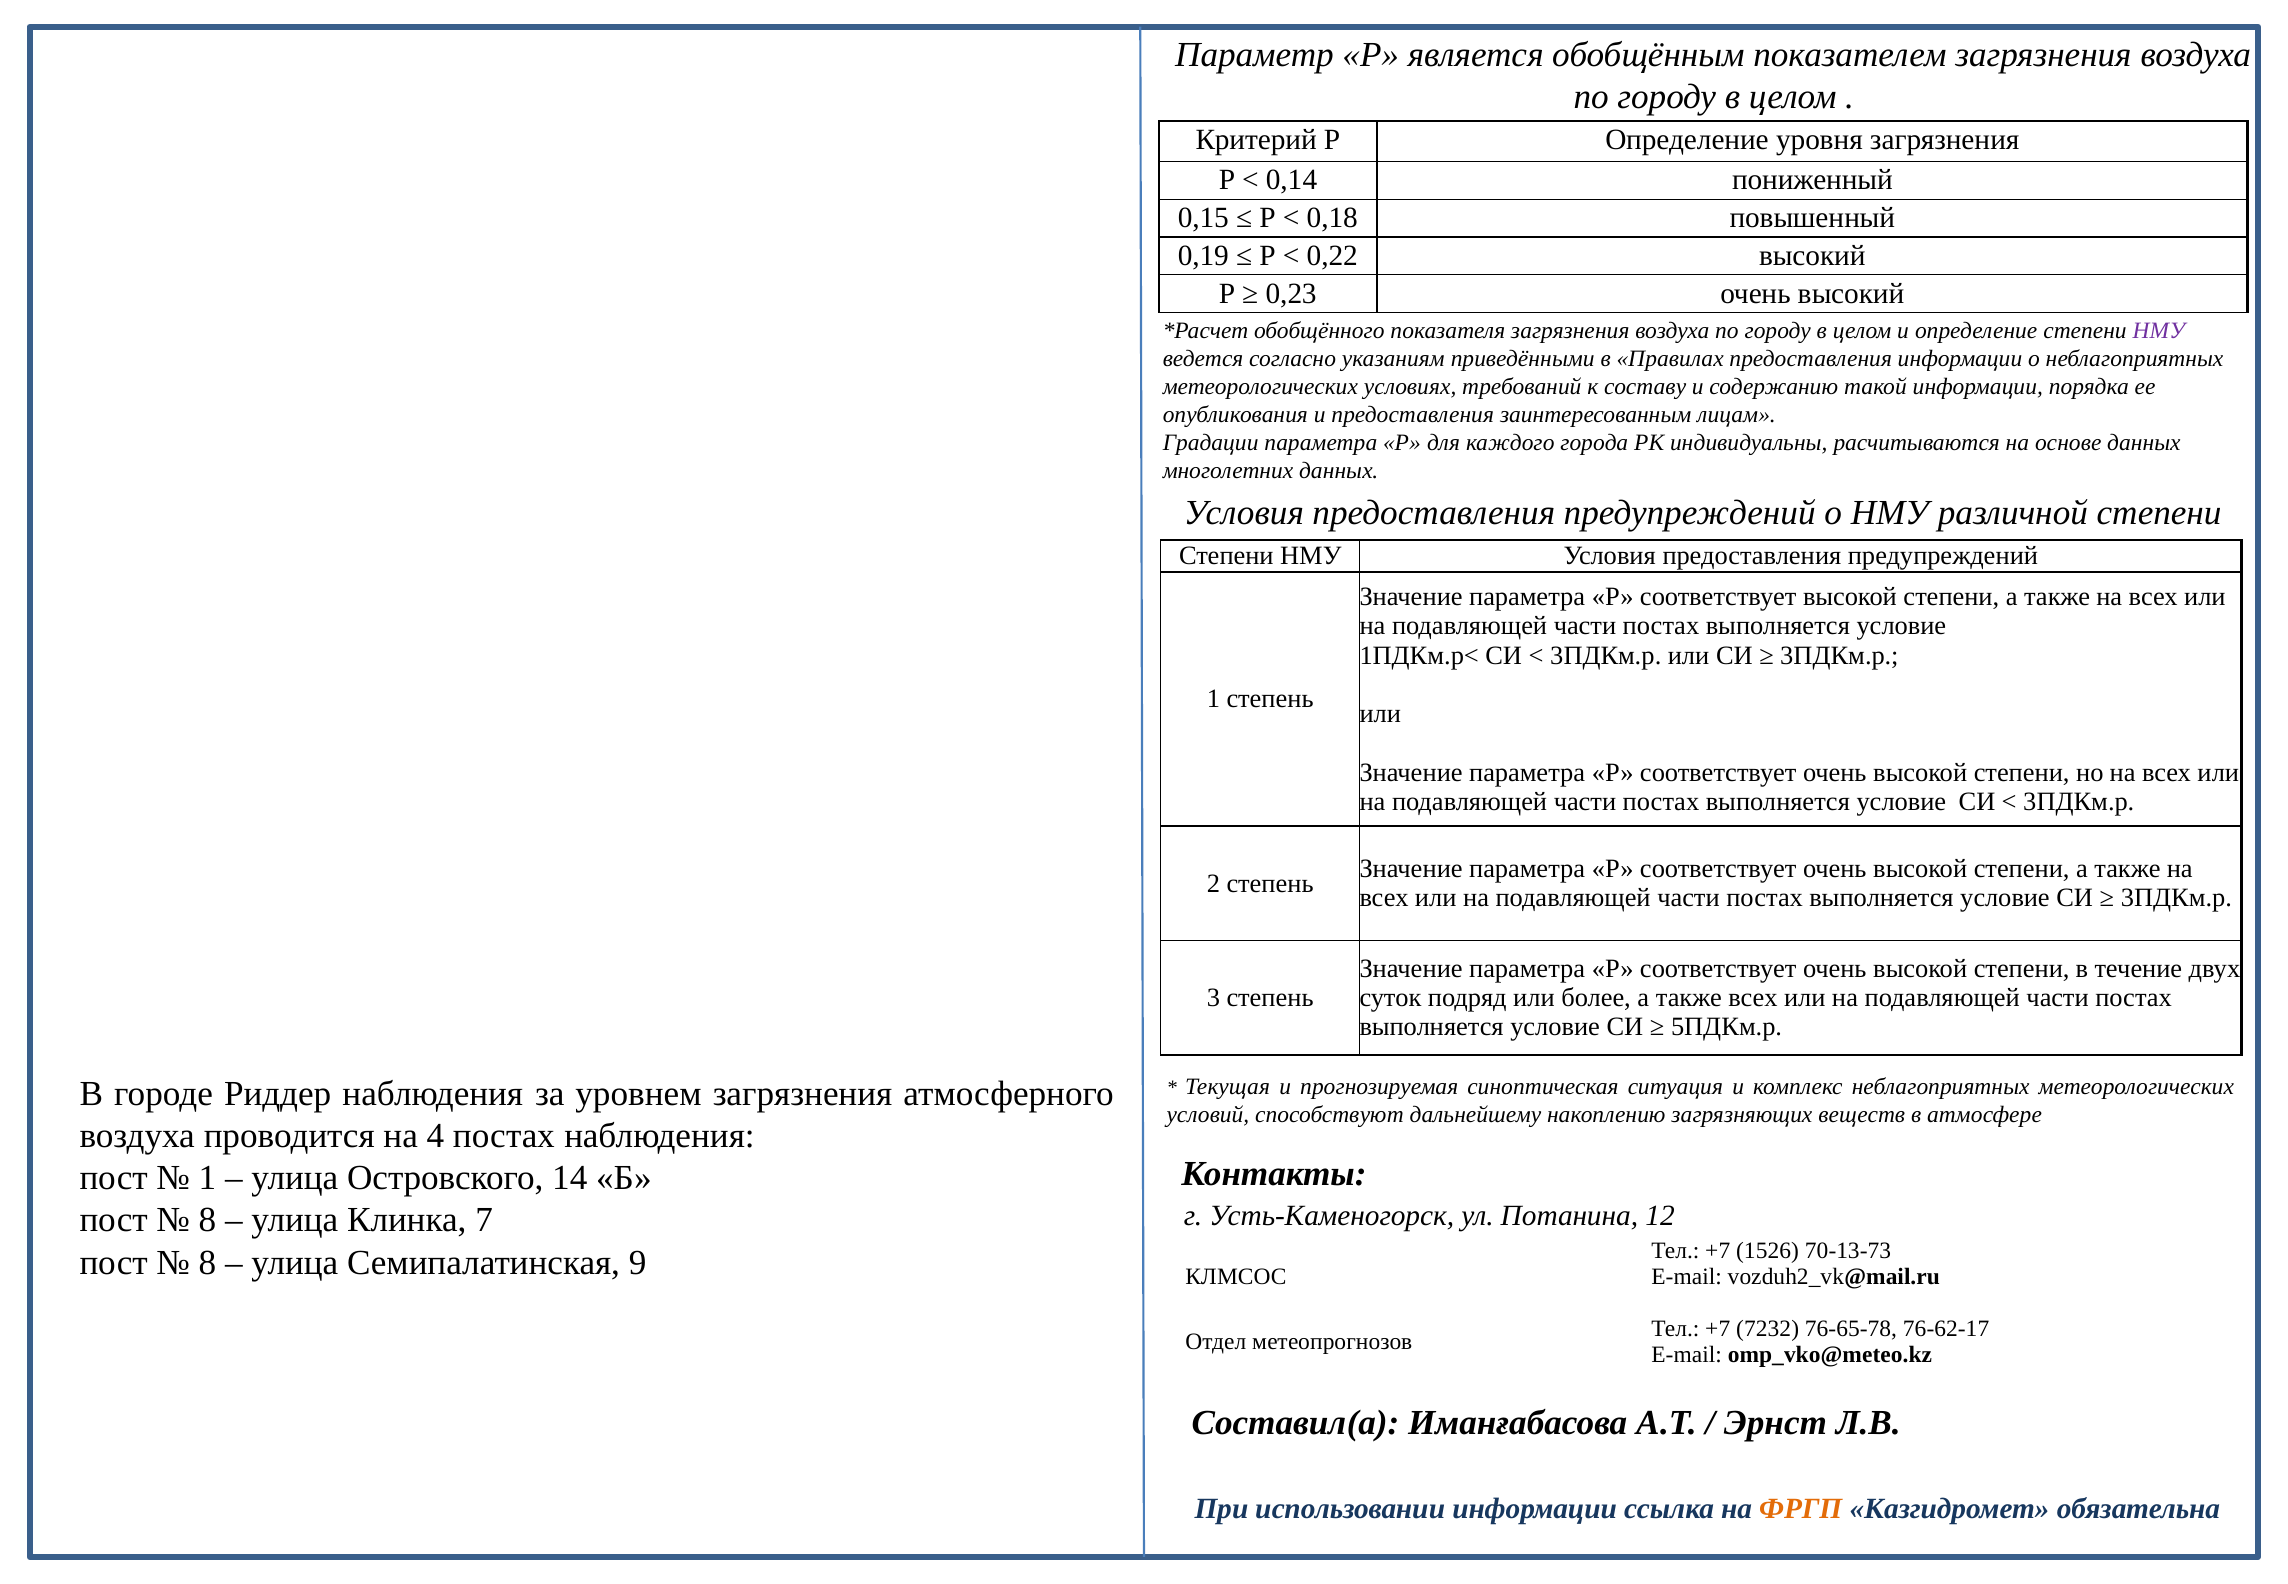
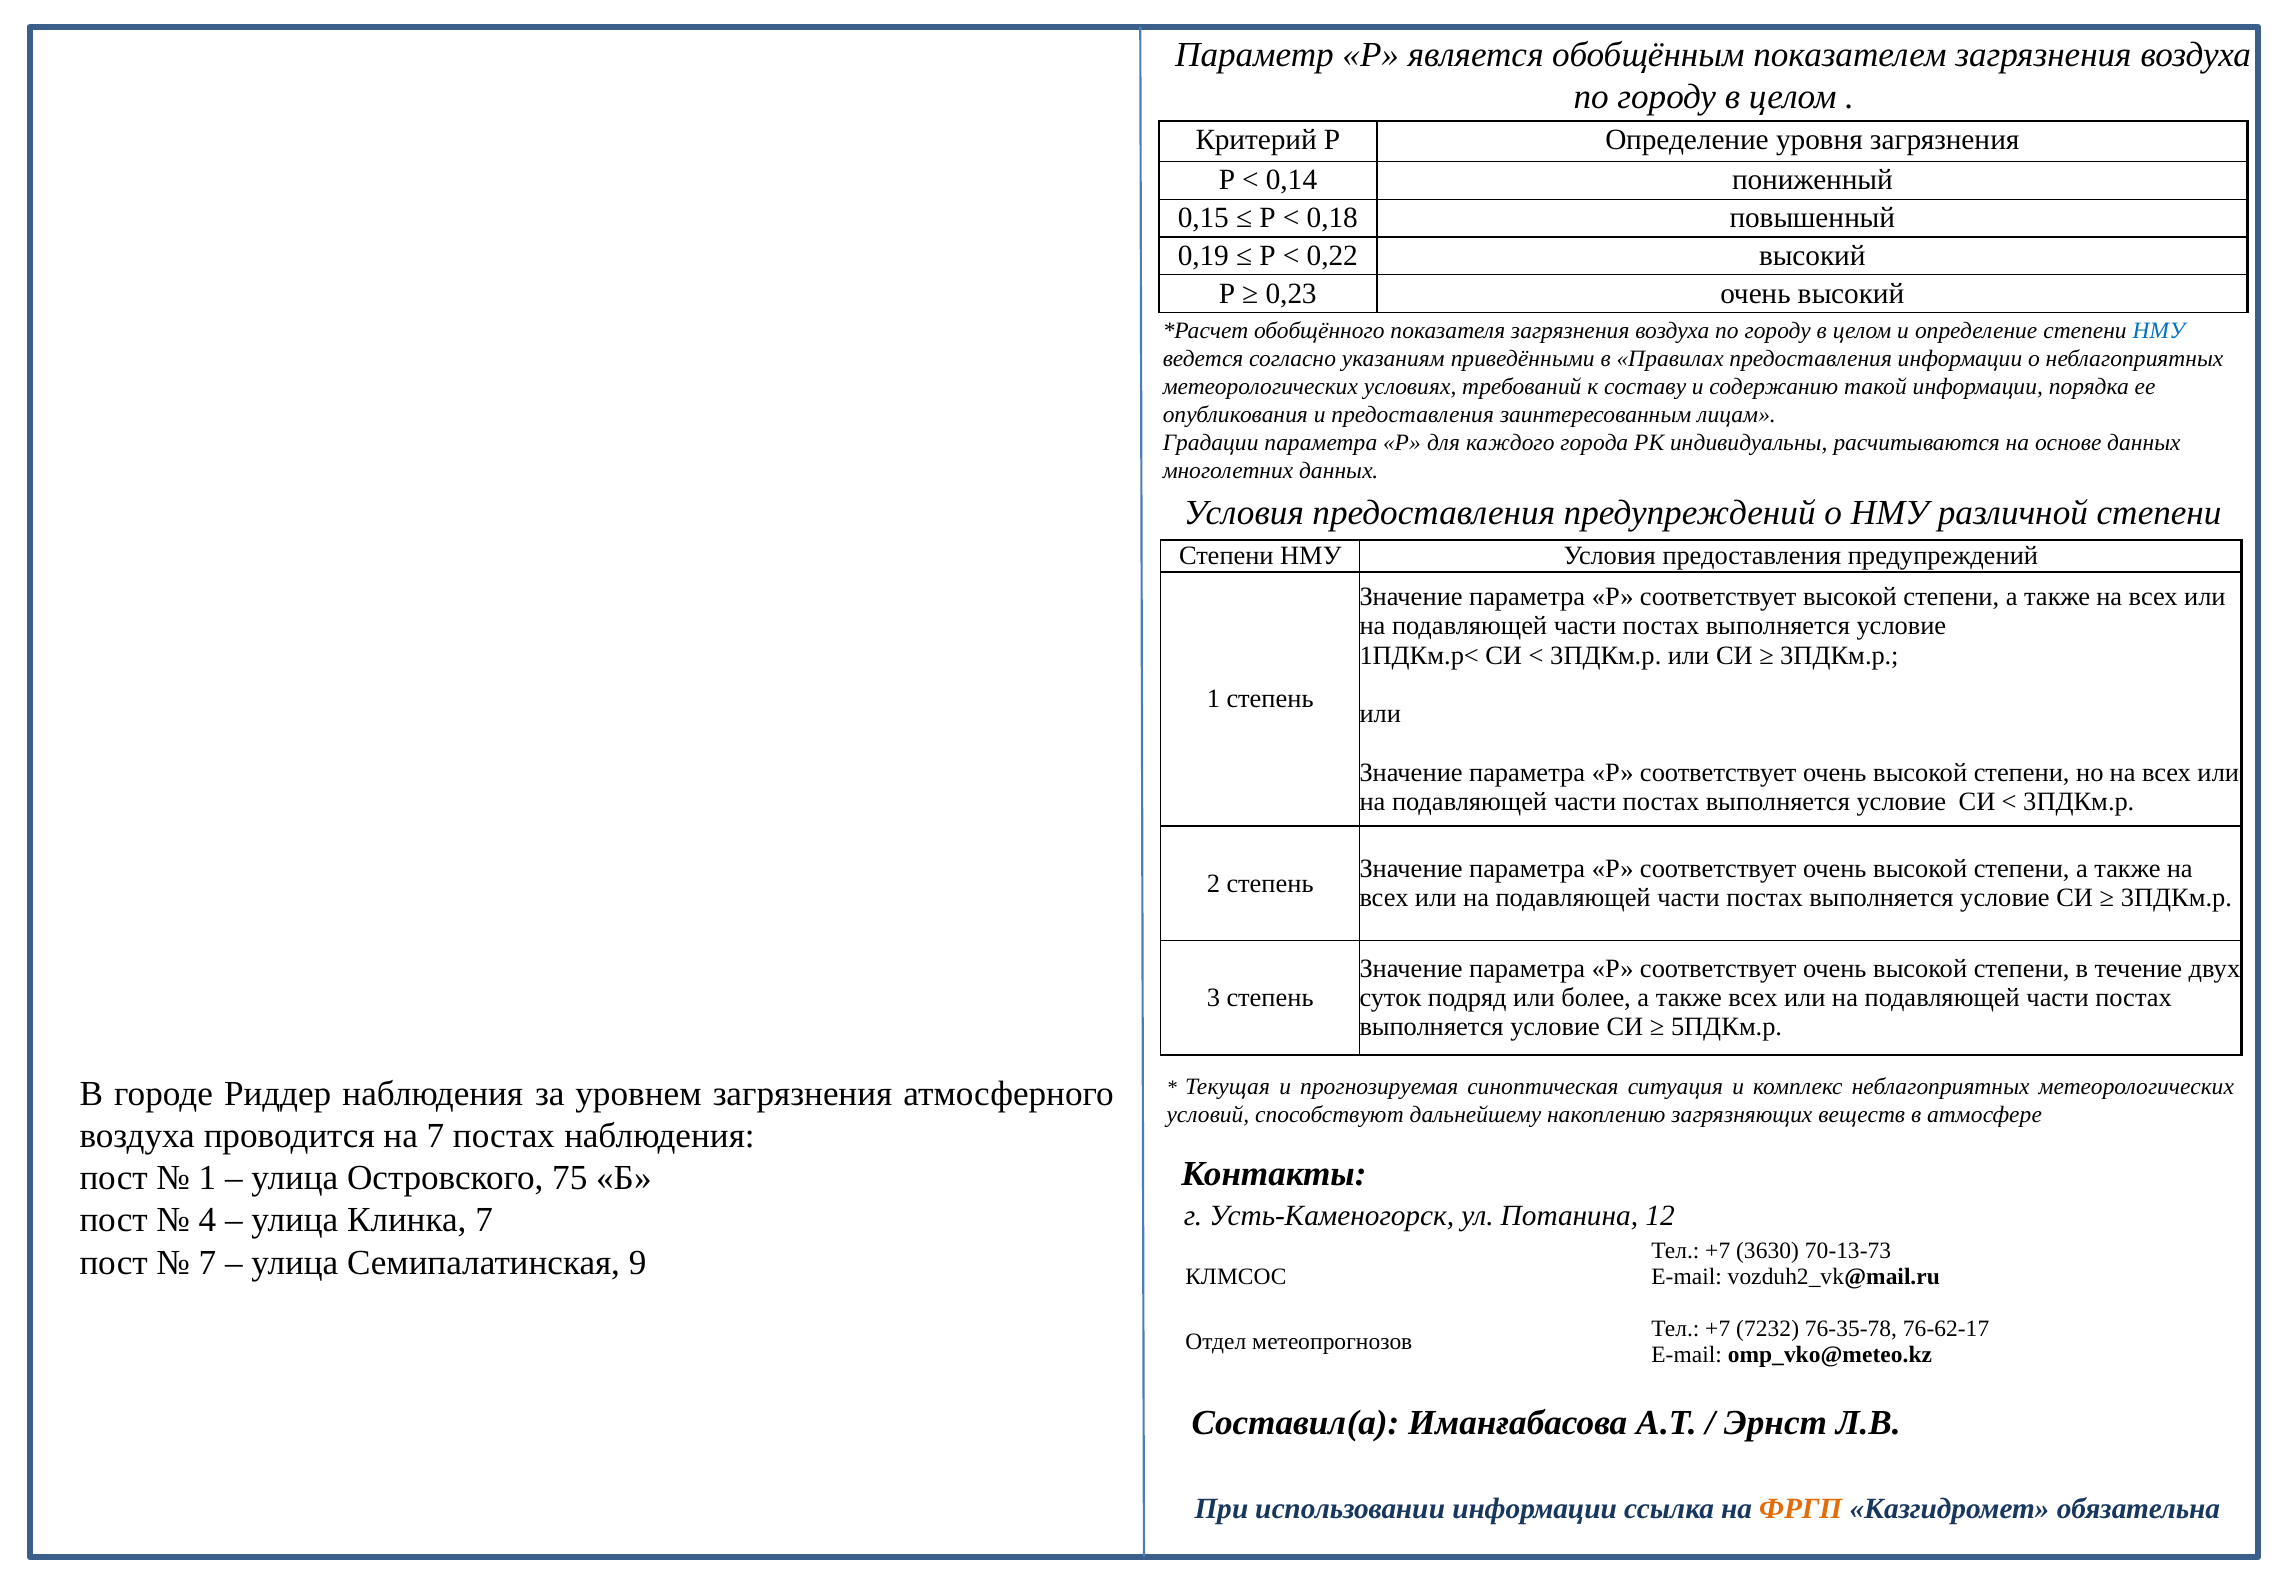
НМУ colour: purple -> blue (2159, 331)
на 4: 4 -> 7 (435, 1136)
14: 14 -> 75 (570, 1178)
8: 8 -> 4 (207, 1220)
1526: 1526 -> 3630 (1768, 1251)
8: 8 -> 7 (207, 1262)
76-65-78: 76-65-78 -> 76-35-78 (1851, 1328)
